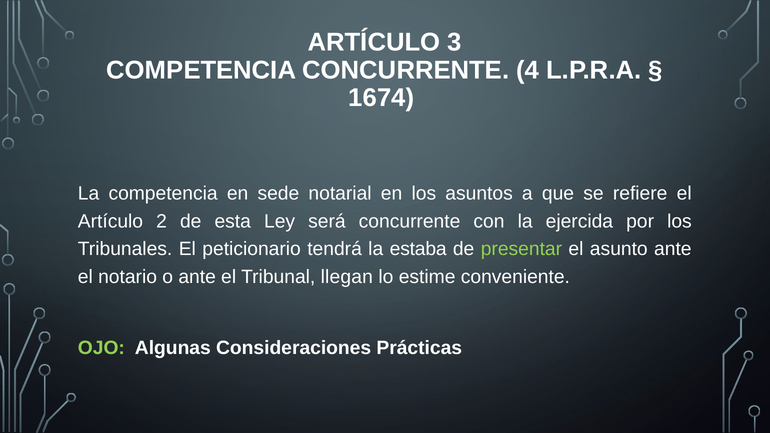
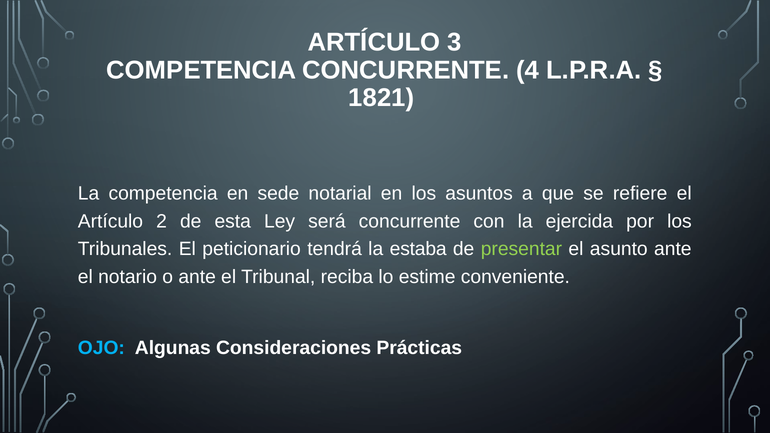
1674: 1674 -> 1821 (381, 98)
llegan: llegan -> reciba (347, 277)
OJO colour: light green -> light blue (101, 348)
